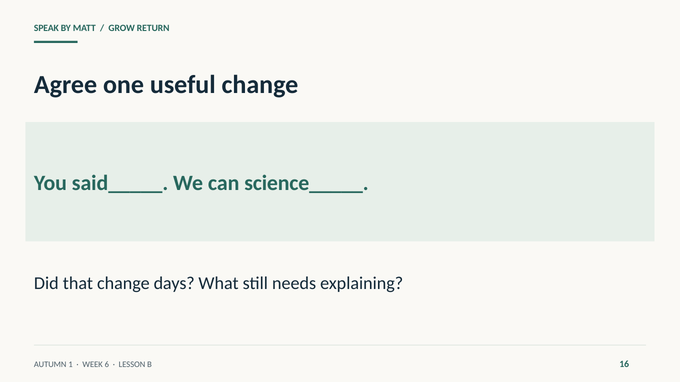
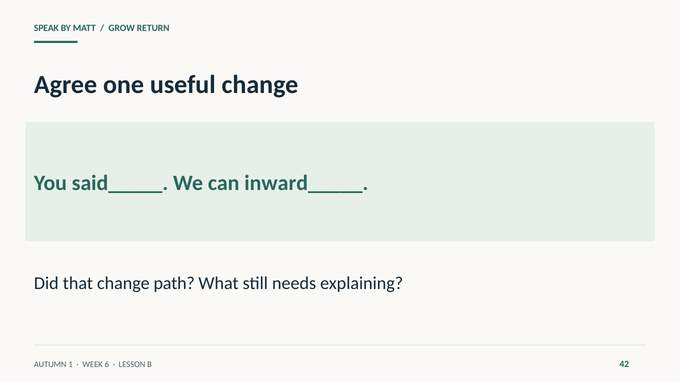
science_____: science_____ -> inward_____ (306, 183)
days: days -> path (174, 284)
16: 16 -> 42 (624, 365)
